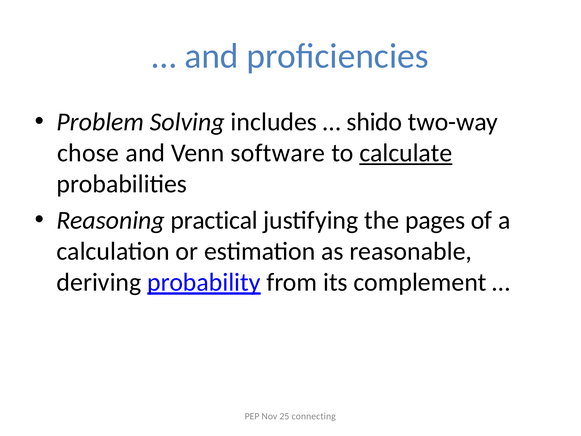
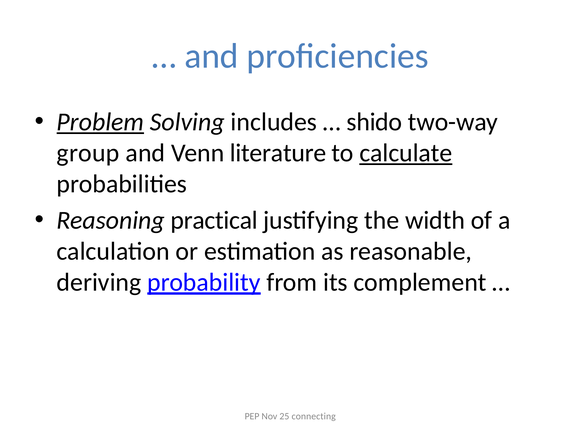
Problem underline: none -> present (100, 122)
chose: chose -> group (88, 153)
software: software -> literature (278, 153)
pages: pages -> width (435, 220)
